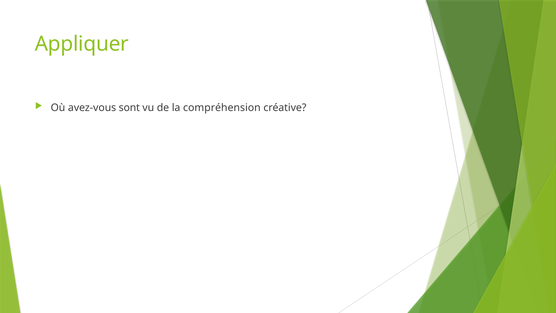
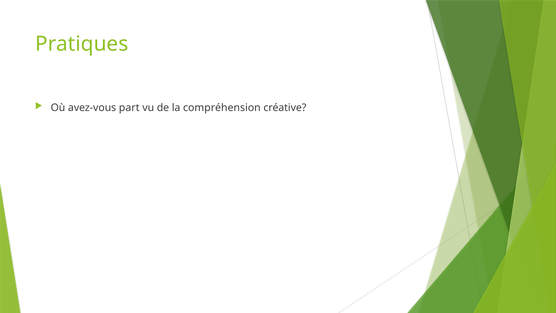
Appliquer: Appliquer -> Pratiques (82, 44)
sont: sont -> part (129, 108)
